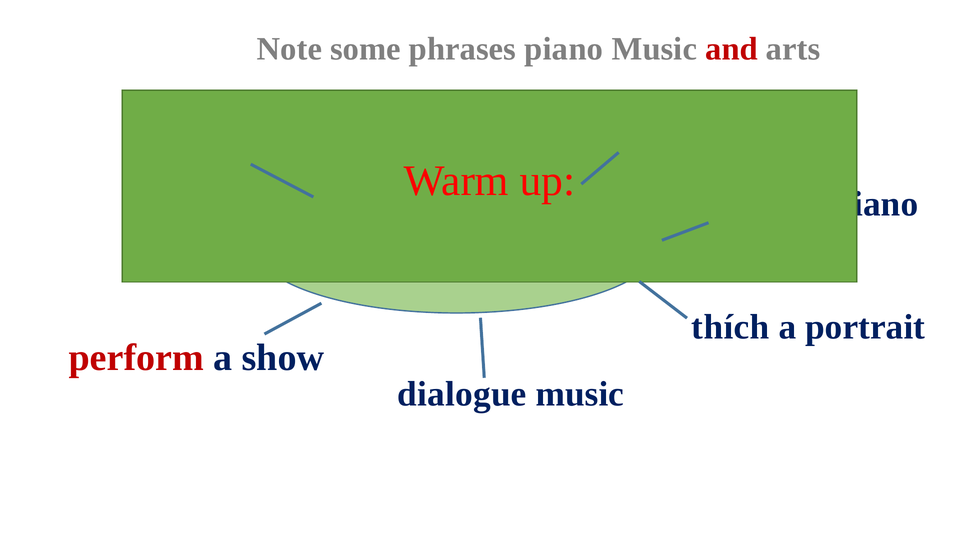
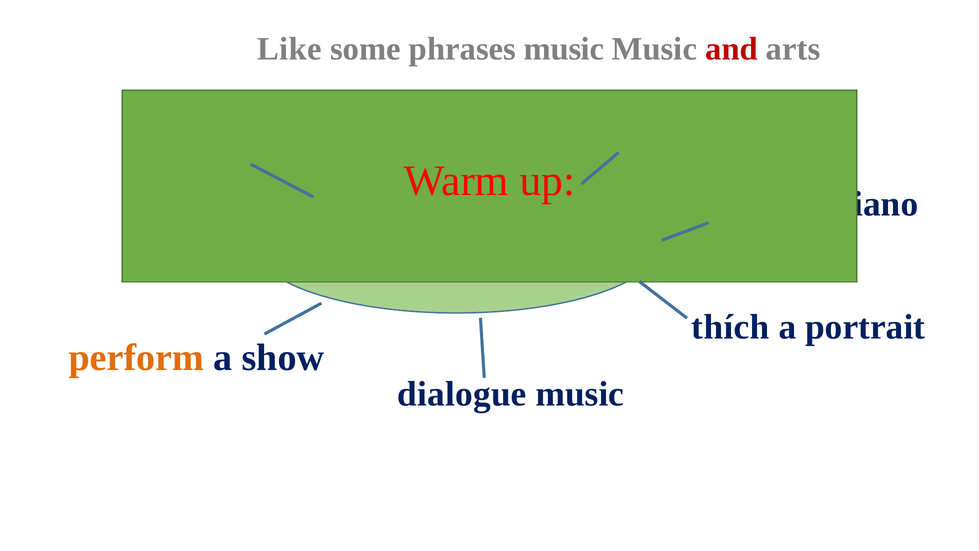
Note: Note -> Like (289, 49)
phrases piano: piano -> music (564, 49)
perform colour: red -> orange (136, 357)
